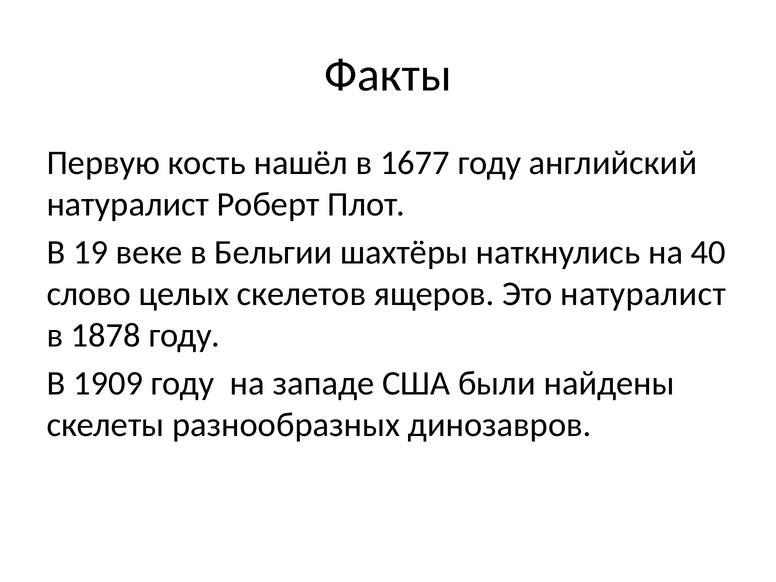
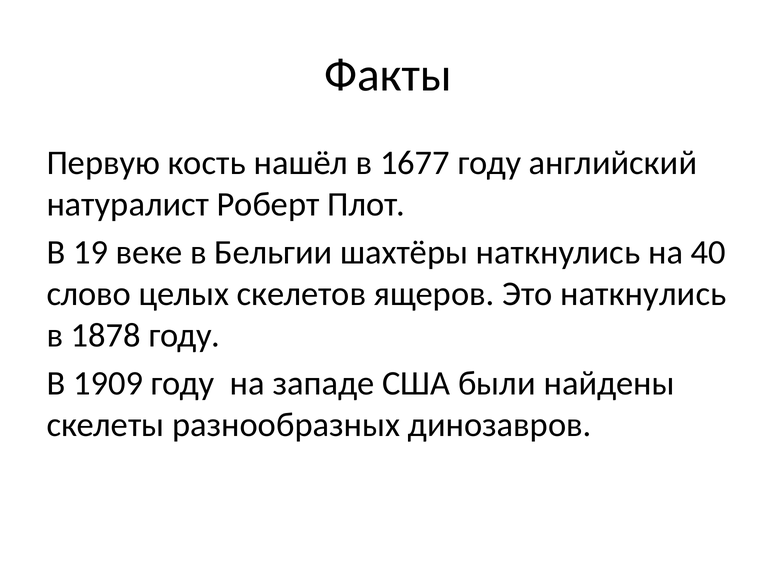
Это натуралист: натуралист -> наткнулись (643, 294)
